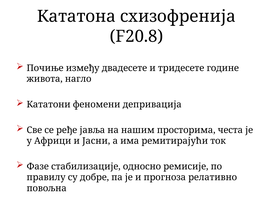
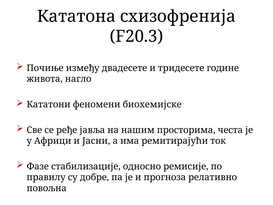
F20.8: F20.8 -> F20.3 (136, 36)
депривација: депривација -> биохемијске (152, 104)
